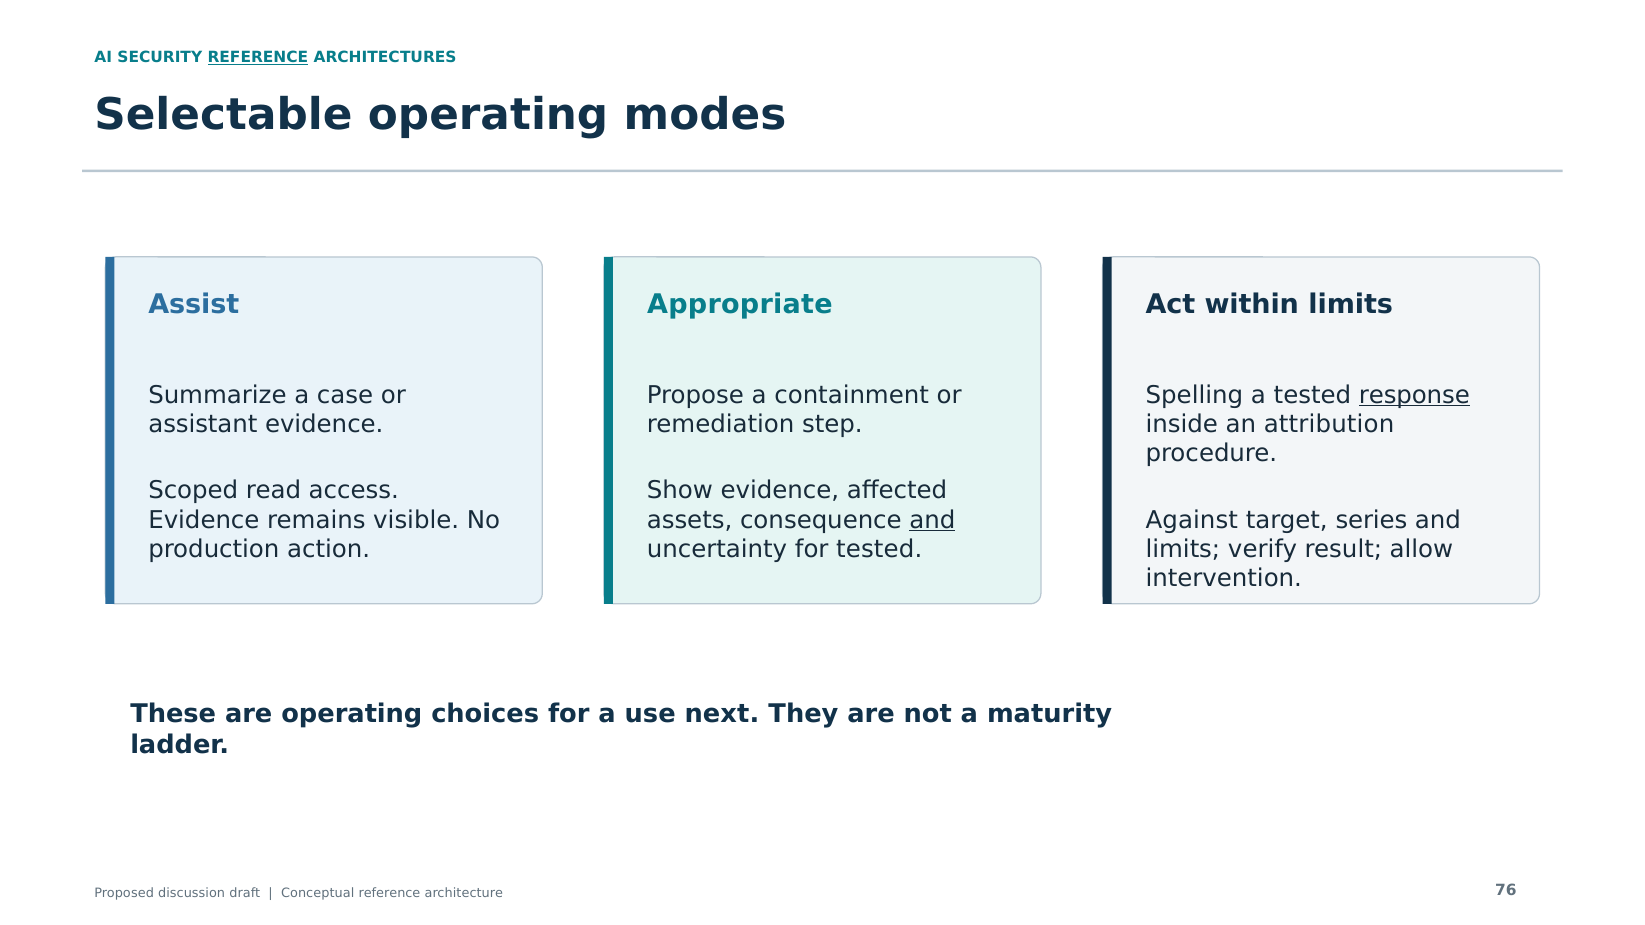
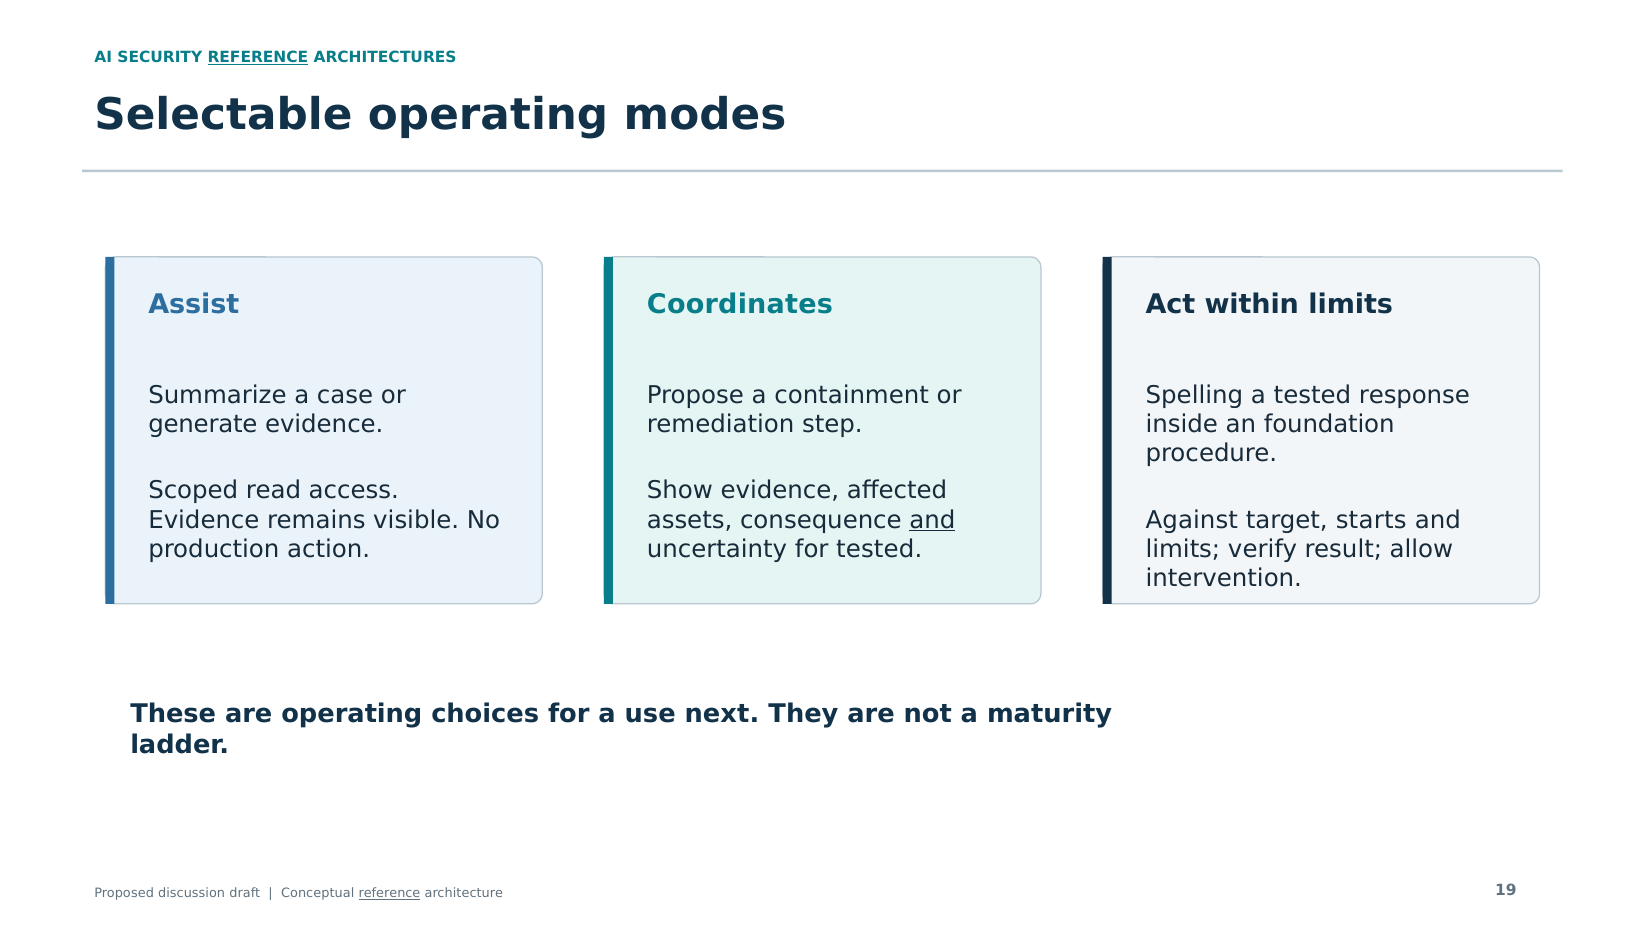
Appropriate: Appropriate -> Coordinates (740, 304)
response underline: present -> none (1414, 395)
assistant: assistant -> generate (203, 424)
attribution: attribution -> foundation (1329, 424)
series: series -> starts (1371, 520)
reference underline: none -> present (389, 894)
76: 76 -> 19 (1506, 890)
